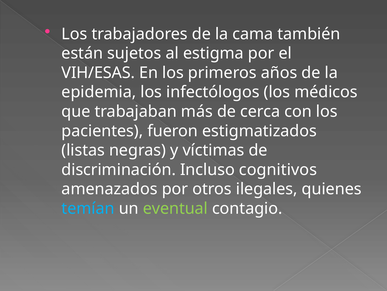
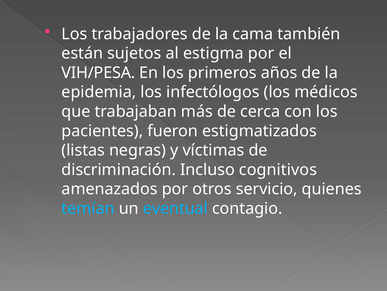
VIH/ESAS: VIH/ESAS -> VIH/PESA (98, 73)
ilegales: ilegales -> servicio (267, 189)
eventual colour: light green -> light blue (175, 208)
